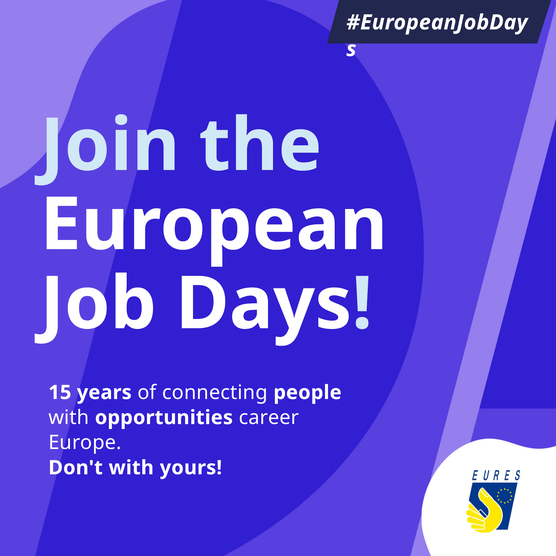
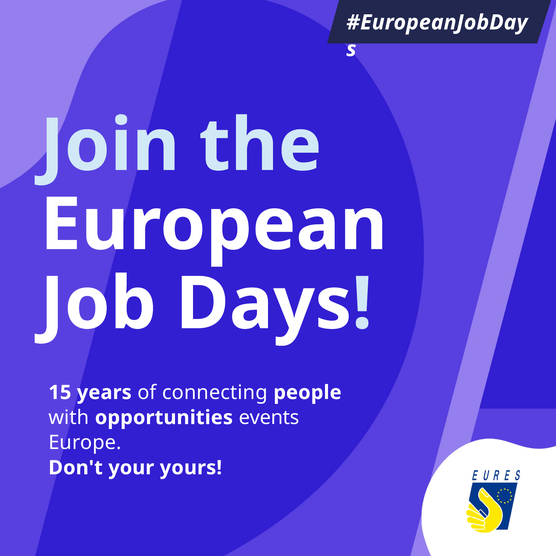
career: career -> events (269, 418)
Don't with: with -> your (131, 468)
